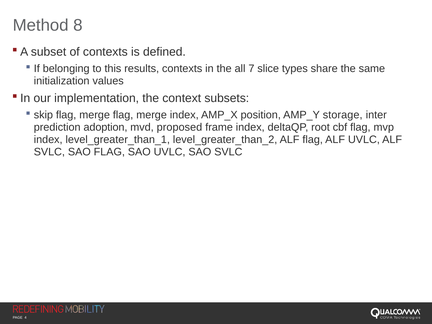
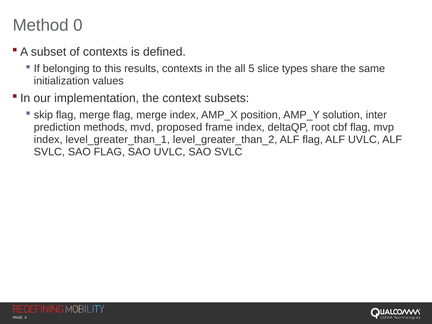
8: 8 -> 0 (78, 25)
7: 7 -> 5 (251, 69)
storage: storage -> solution (343, 115)
adoption: adoption -> methods (105, 127)
